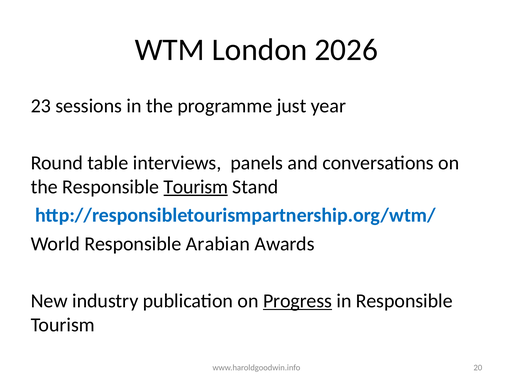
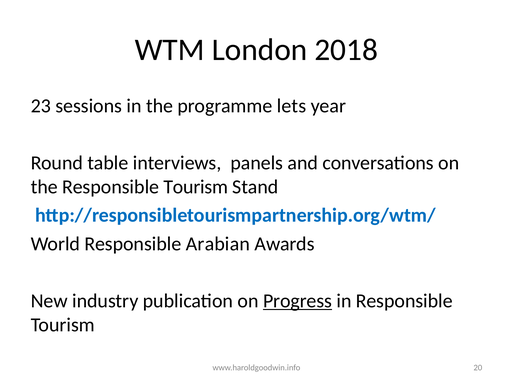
2026: 2026 -> 2018 (346, 50)
just: just -> lets (292, 106)
Tourism underline: present -> none (196, 187)
